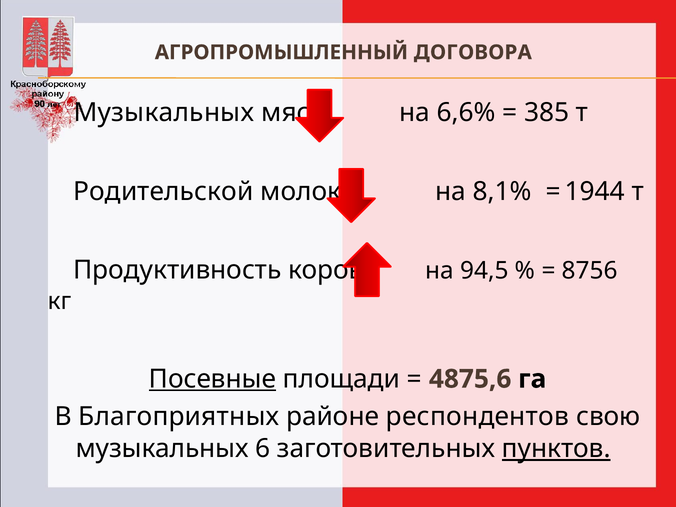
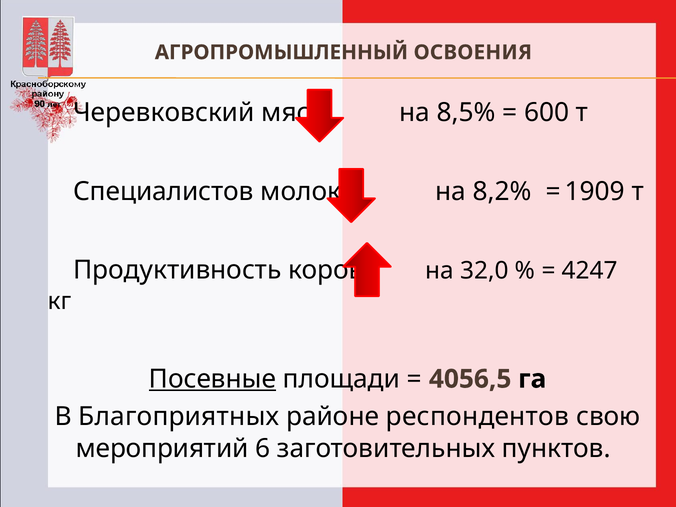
ДОГОВОРА: ДОГОВОРА -> ОСВОЕНИЯ (473, 52)
Музыкальных: Музыкальных -> Черевковский (164, 112)
6,6%: 6,6% -> 8,5% (466, 112)
385: 385 -> 600 (547, 112)
Родительской: Родительской -> Специалистов (163, 192)
8,1%: 8,1% -> 8,2% (502, 192)
1944: 1944 -> 1909 (595, 192)
94,5: 94,5 -> 32,0 (484, 271)
8756: 8756 -> 4247 (590, 271)
4875,6: 4875,6 -> 4056,5 (470, 379)
музыкальных: музыкальных -> мероприятий (162, 449)
пунктов underline: present -> none (556, 449)
